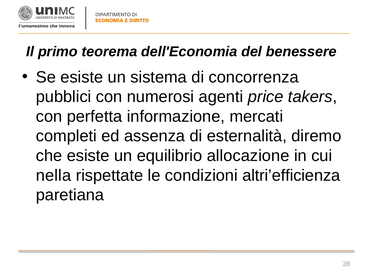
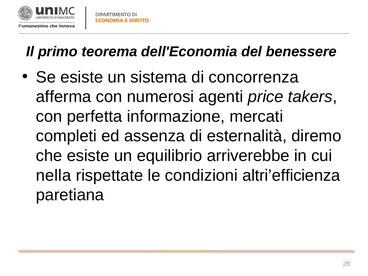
pubblici: pubblici -> afferma (64, 97)
allocazione: allocazione -> arriverebbe (248, 156)
